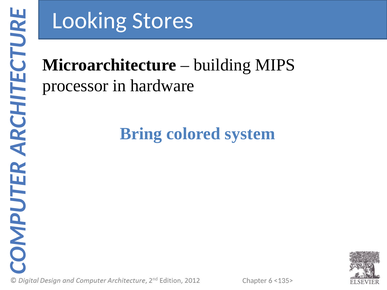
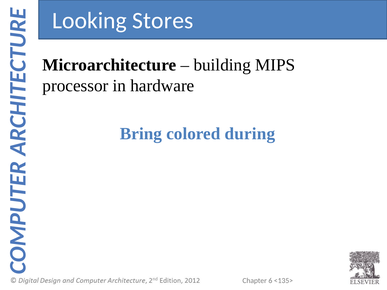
system: system -> during (250, 134)
